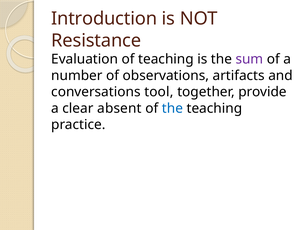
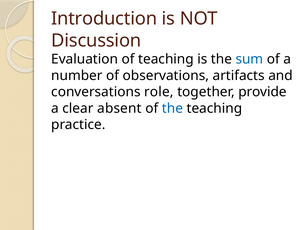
Resistance: Resistance -> Discussion (96, 41)
sum colour: purple -> blue (249, 59)
tool: tool -> role (159, 92)
